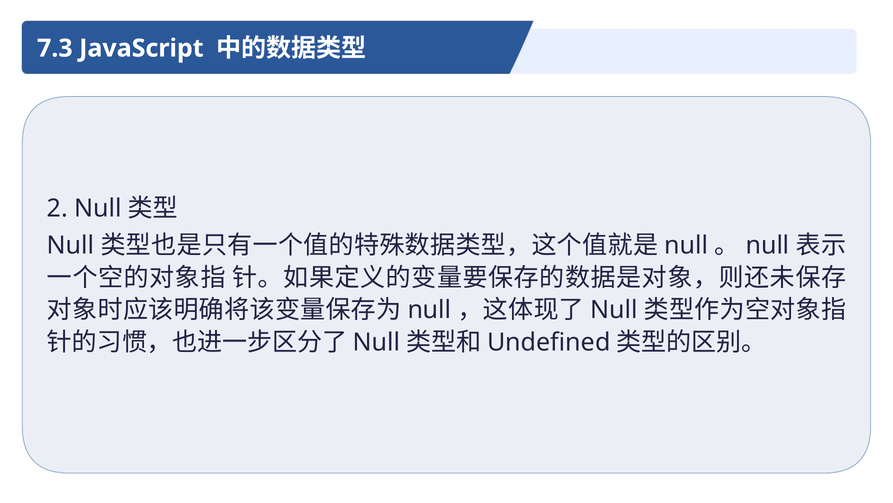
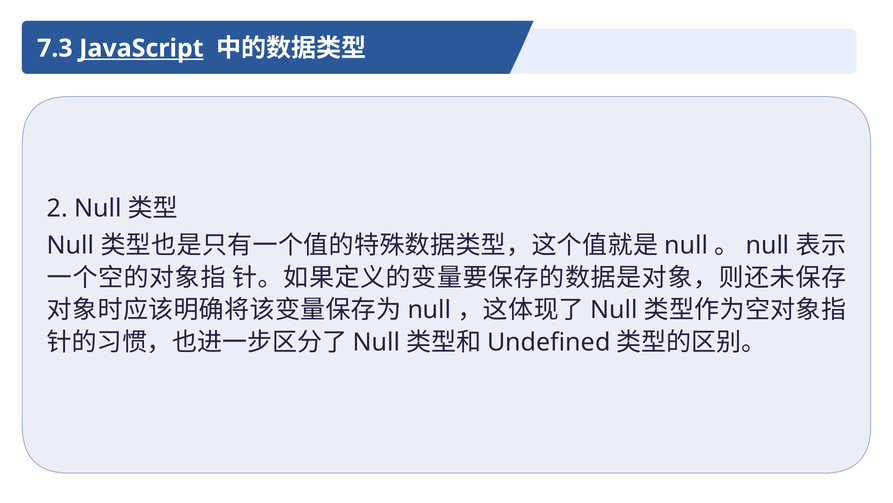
JavaScript underline: none -> present (141, 48)
